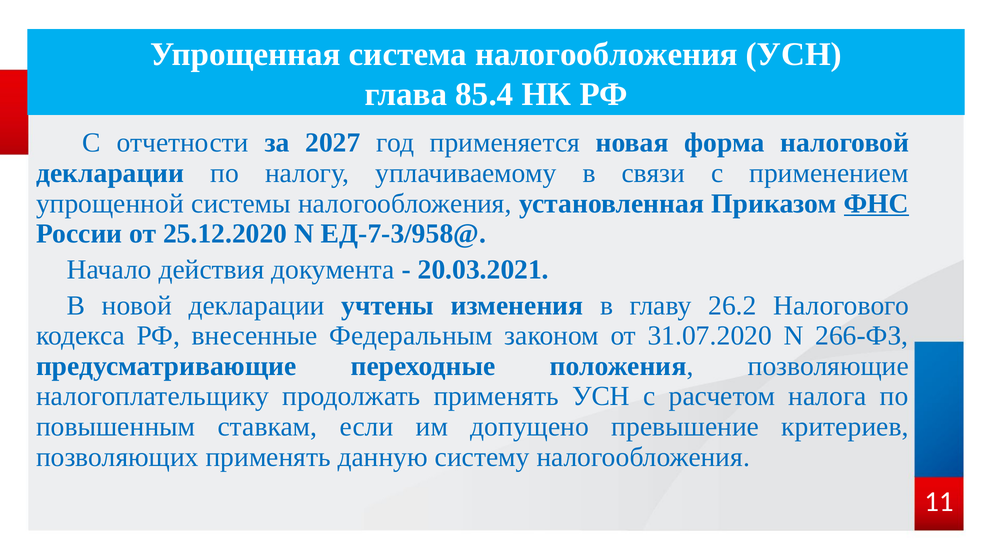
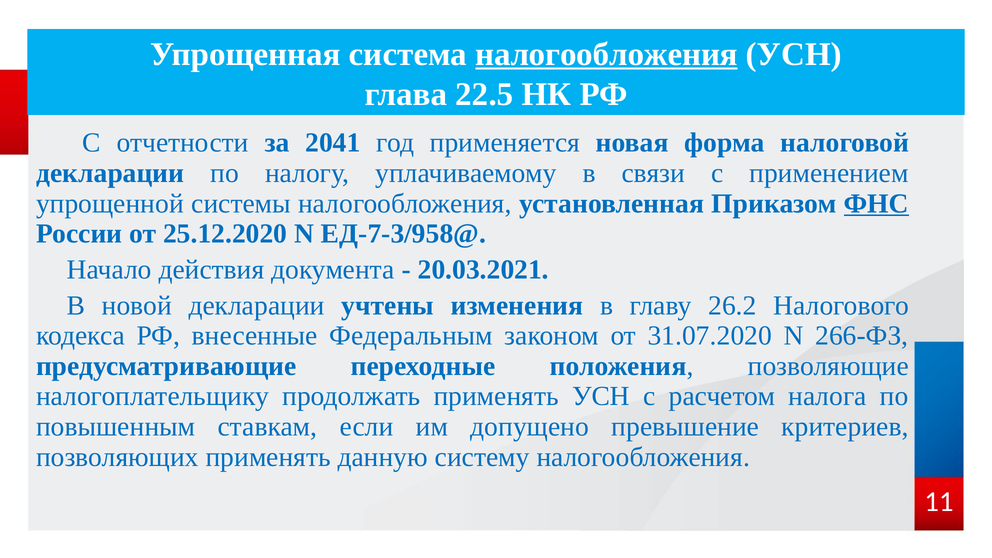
налогообложения underline: none -> present (607, 54)
85.4: 85.4 -> 22.5 (484, 94)
2027: 2027 -> 2041 (333, 143)
